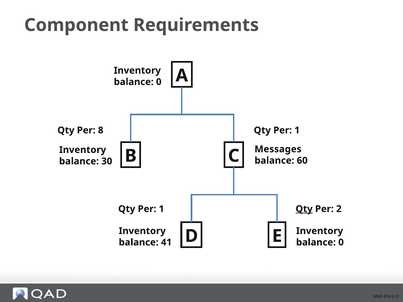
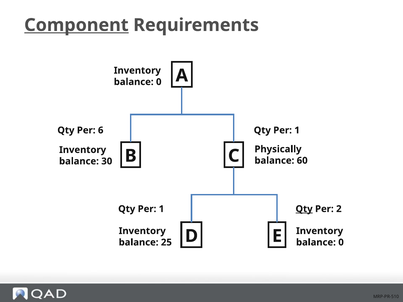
Component underline: none -> present (76, 25)
8: 8 -> 6 (101, 130)
Messages: Messages -> Physically (278, 149)
41: 41 -> 25 (166, 243)
